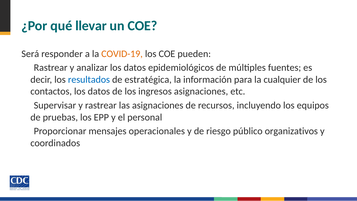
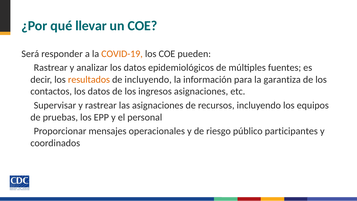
resultados colour: blue -> orange (89, 79)
de estratégica: estratégica -> incluyendo (148, 79)
cualquier: cualquier -> garantiza (282, 79)
organizativos: organizativos -> participantes (291, 131)
